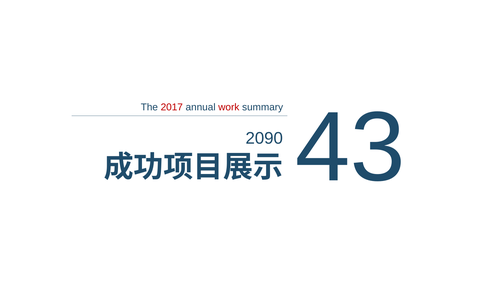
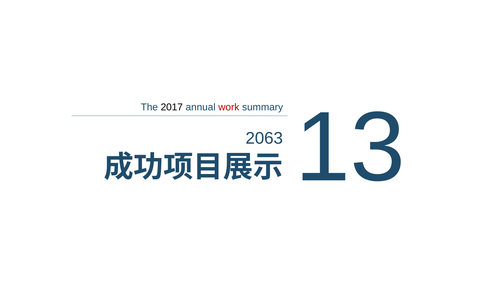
2017 colour: red -> black (172, 107)
43: 43 -> 13 (350, 148)
2090: 2090 -> 2063 (264, 139)
